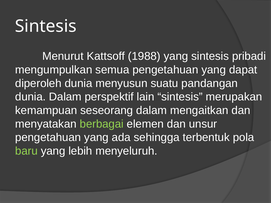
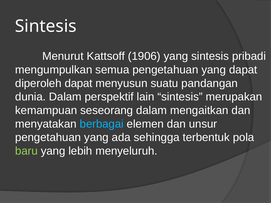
1988: 1988 -> 1906 (144, 56)
diperoleh dunia: dunia -> dapat (79, 83)
berbagai colour: light green -> light blue (102, 124)
